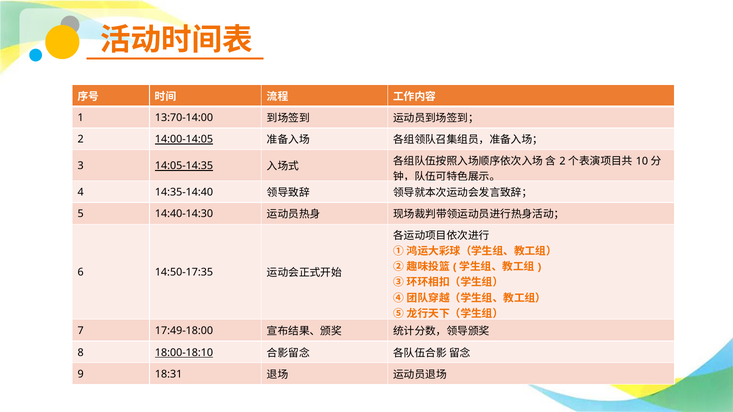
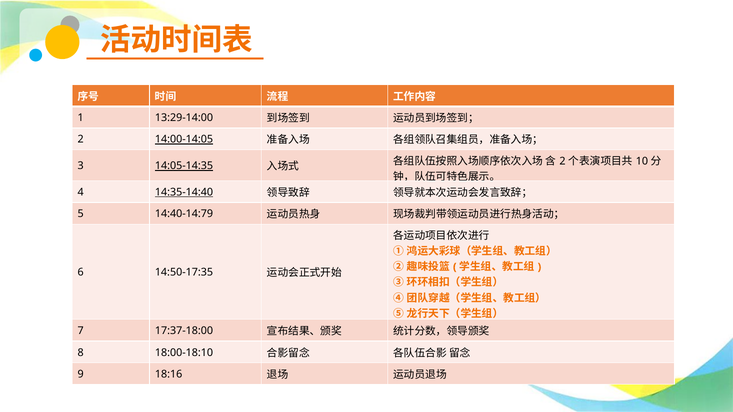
13:70-14:00: 13:70-14:00 -> 13:29-14:00 (184, 118)
14:35-14:40 underline: none -> present (184, 192)
14:40-14:30: 14:40-14:30 -> 14:40-14:79 (184, 214)
17:49-18:00: 17:49-18:00 -> 17:37-18:00 (184, 331)
18:00-18:10 underline: present -> none (184, 353)
18:31: 18:31 -> 18:16 (169, 374)
